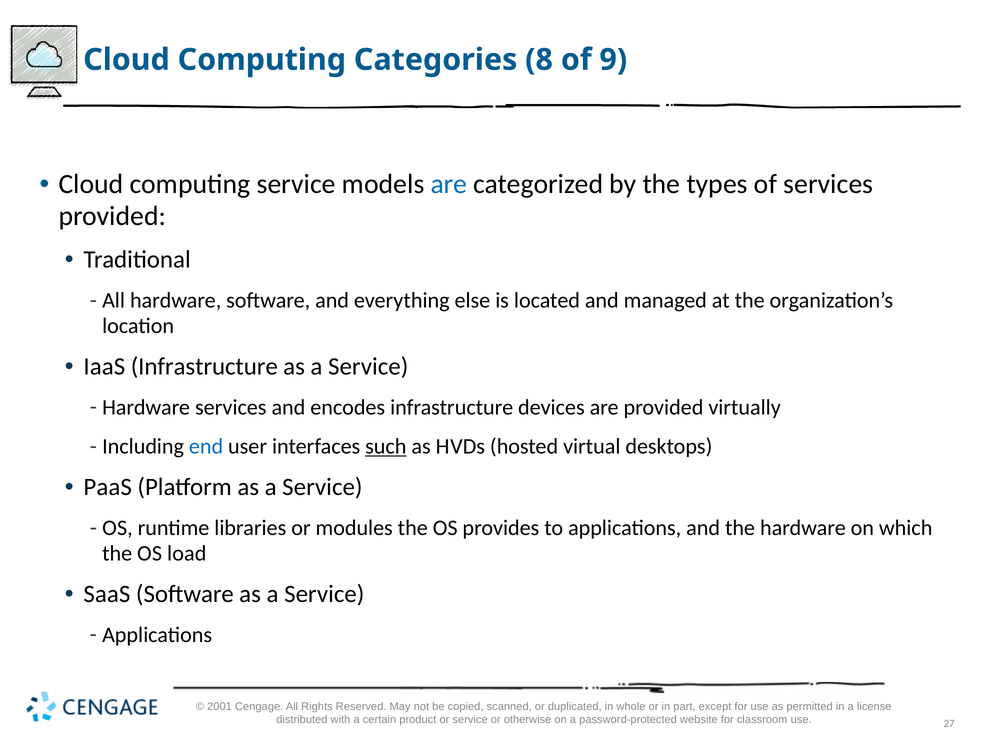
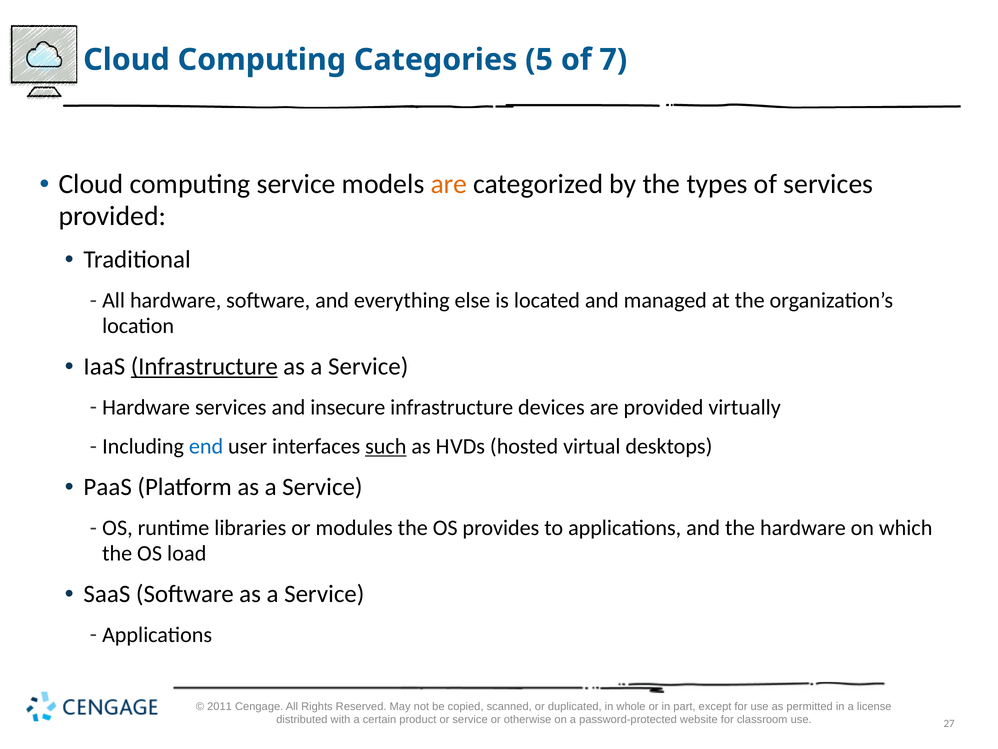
8: 8 -> 5 (539, 60)
9: 9 -> 7 (613, 60)
are colour: blue -> orange (449, 184)
Infrastructure underline: none -> present (204, 366)
encodes: encodes -> insecure (348, 407)
2001: 2001 -> 2011 (219, 706)
